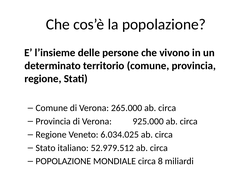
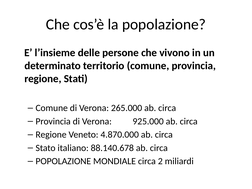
6.034.025: 6.034.025 -> 4.870.000 (120, 135)
52.979.512: 52.979.512 -> 88.140.678 (112, 148)
8: 8 -> 2 (160, 161)
